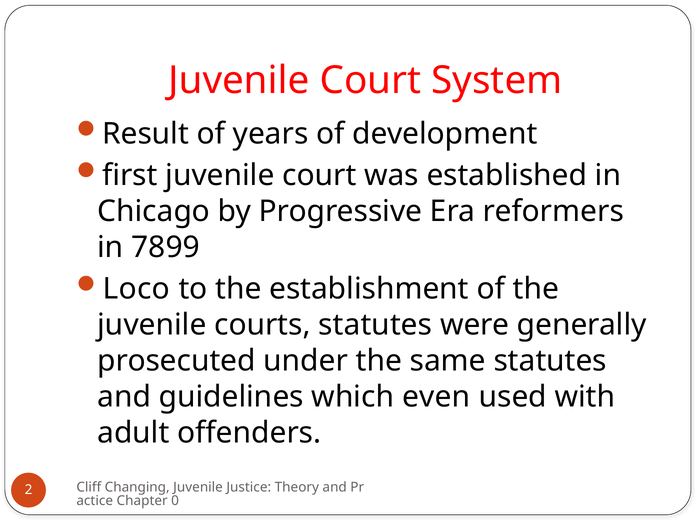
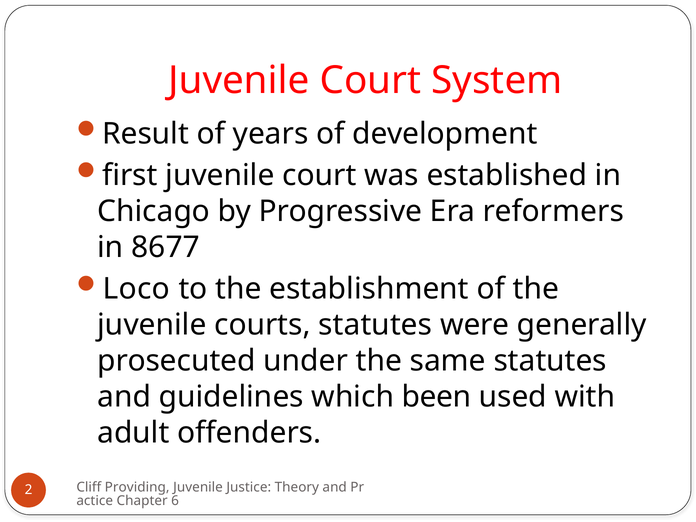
7899: 7899 -> 8677 (166, 247)
even: even -> been (437, 397)
Changing: Changing -> Providing (137, 487)
0: 0 -> 6 (175, 501)
